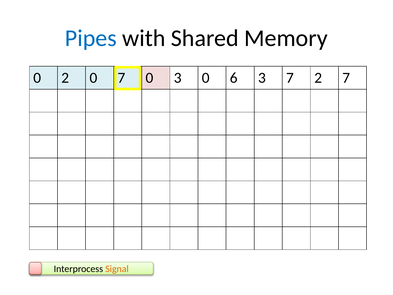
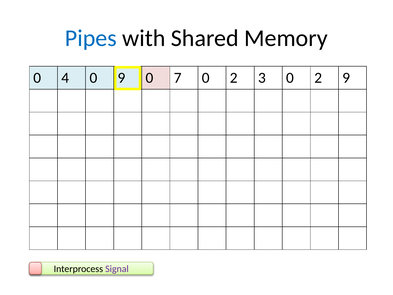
0 2: 2 -> 4 (65, 78)
0 7: 7 -> 9 (121, 78)
0 3: 3 -> 7 (178, 78)
6: 6 -> 2 (234, 78)
3 7: 7 -> 0 (290, 78)
2 7: 7 -> 9 (346, 78)
Signal colour: orange -> purple (117, 269)
